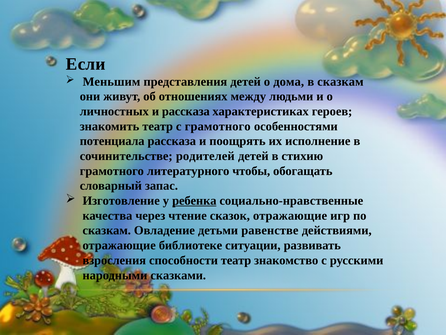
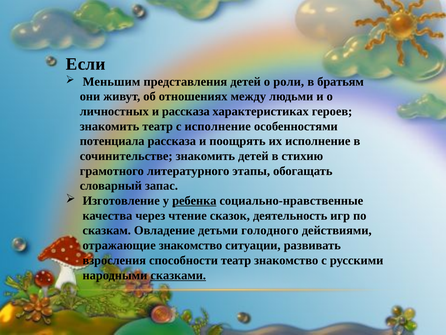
дома: дома -> роли (289, 81)
в сказкам: сказкам -> братьям (341, 81)
с грамотного: грамотного -> исполнение (218, 126)
сочинительстве родителей: родителей -> знакомить (205, 156)
чтобы: чтобы -> этапы (251, 171)
сказок отражающие: отражающие -> деятельность (290, 215)
равенстве: равенстве -> голодного (270, 230)
отражающие библиотеке: библиотеке -> знакомство (191, 245)
сказками underline: none -> present (178, 275)
